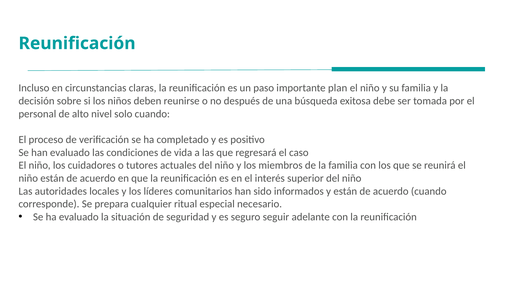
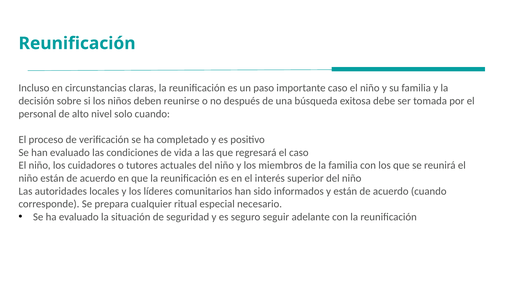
importante plan: plan -> caso (338, 88)
